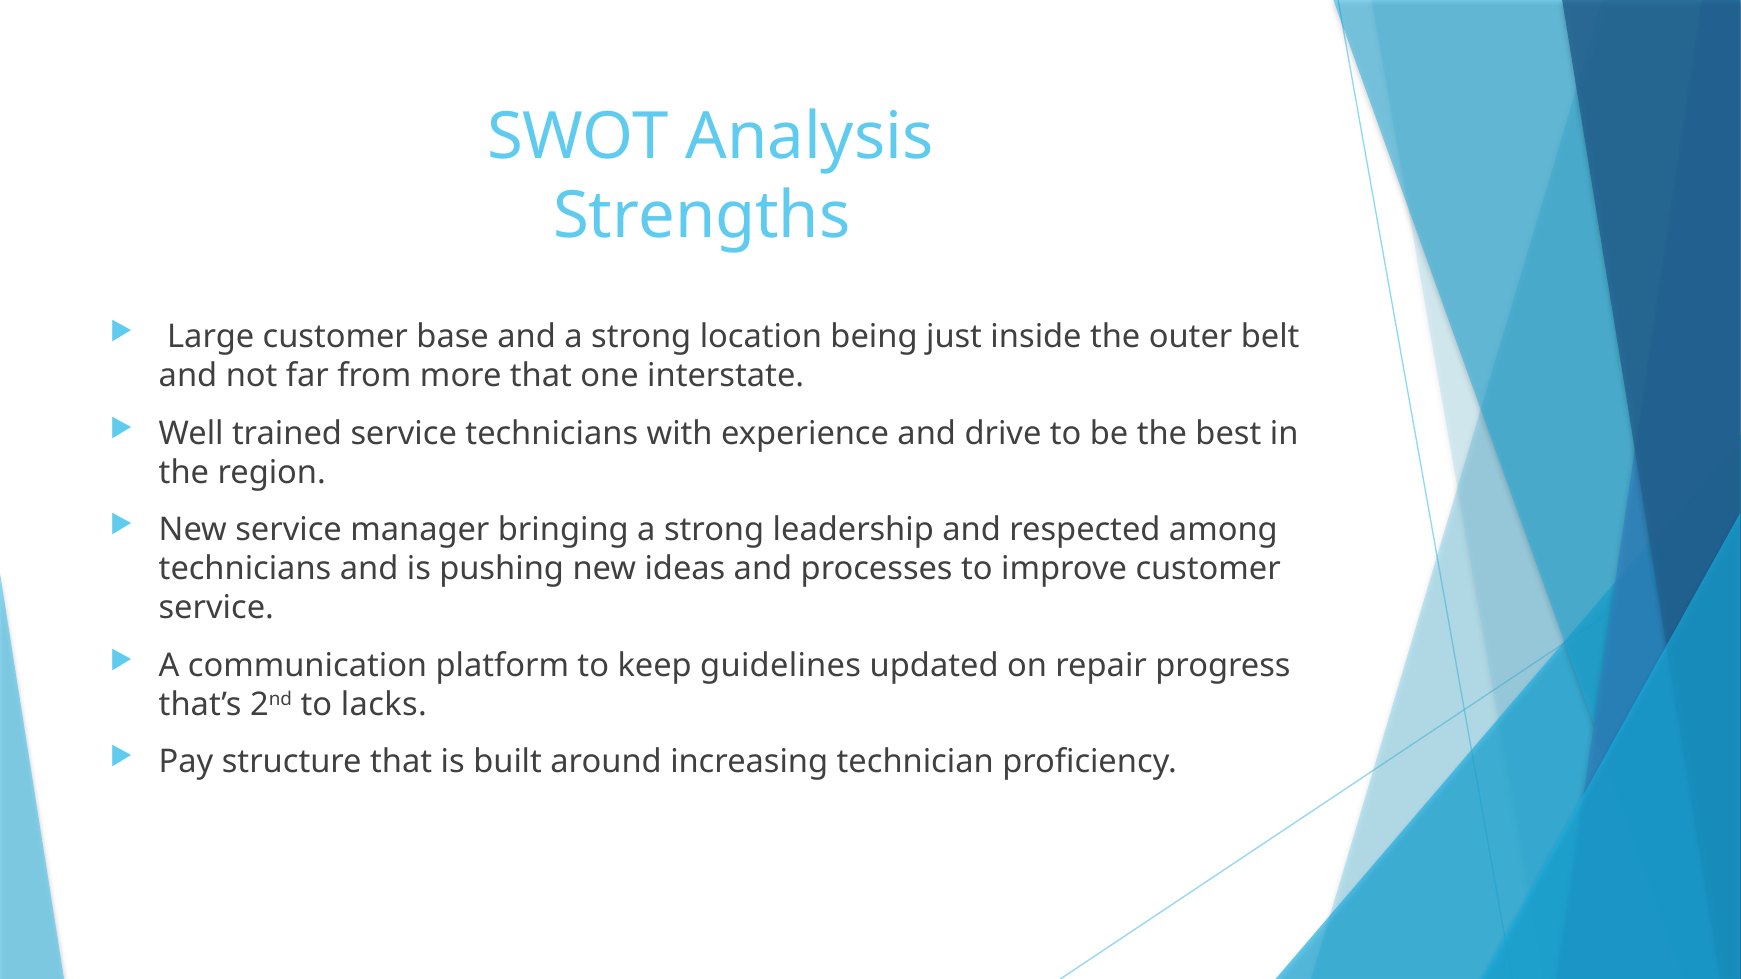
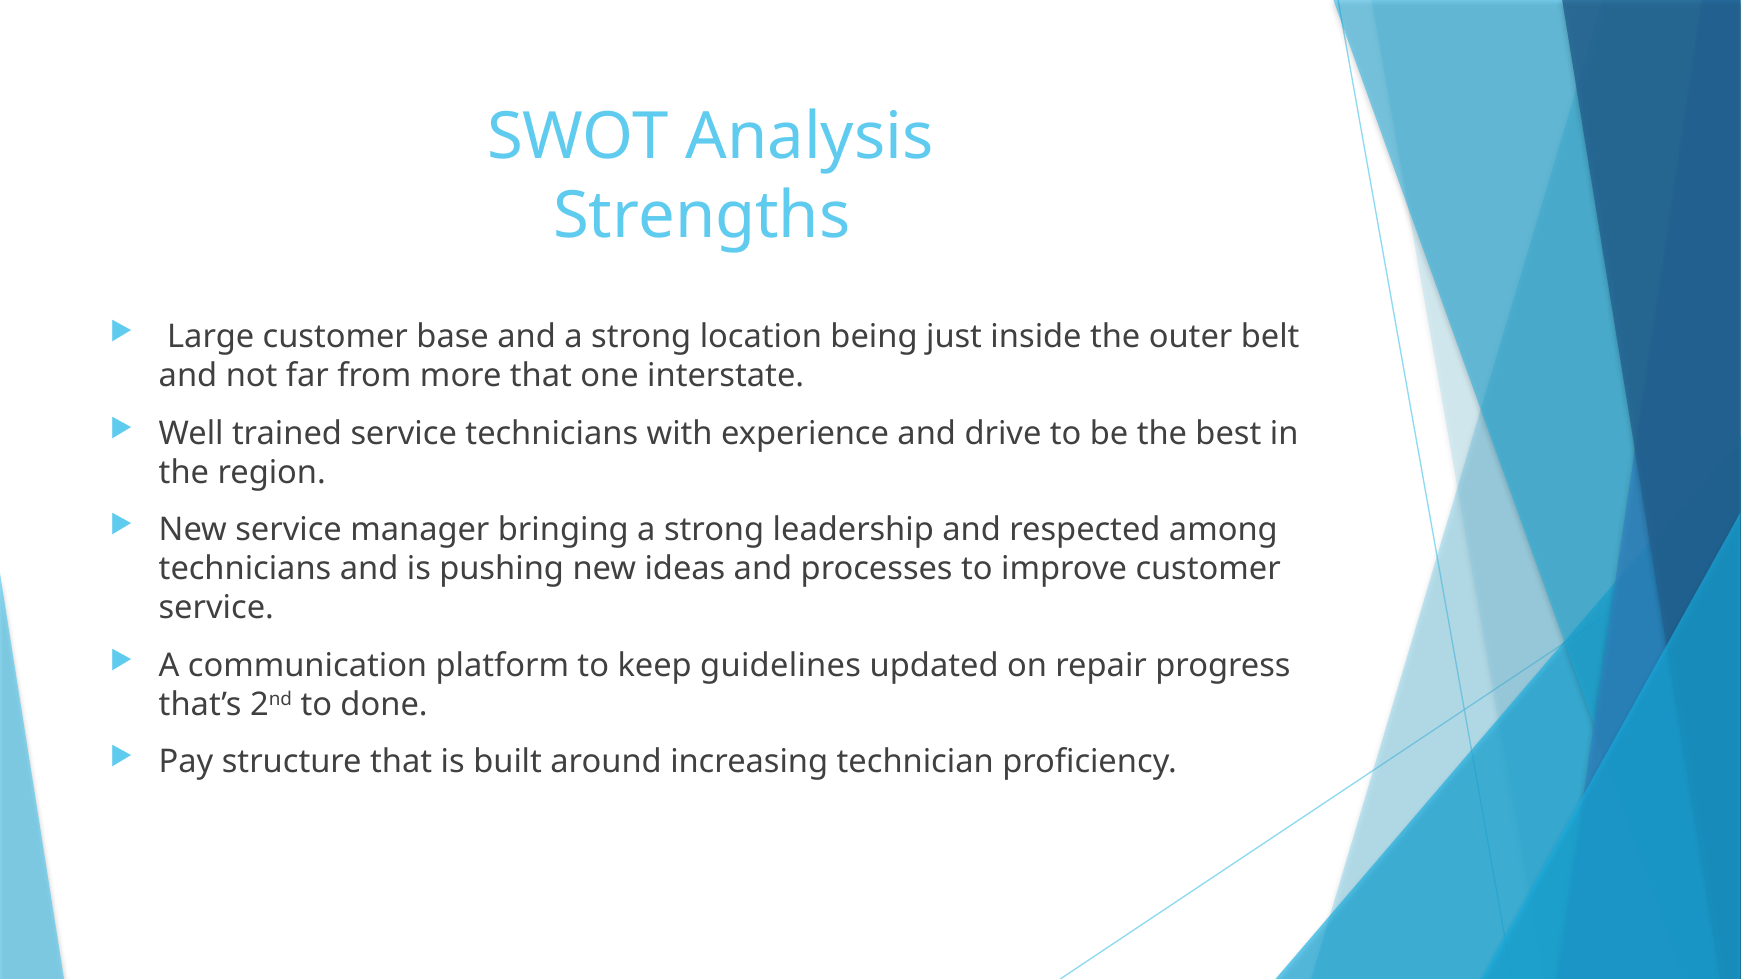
lacks: lacks -> done (384, 705)
